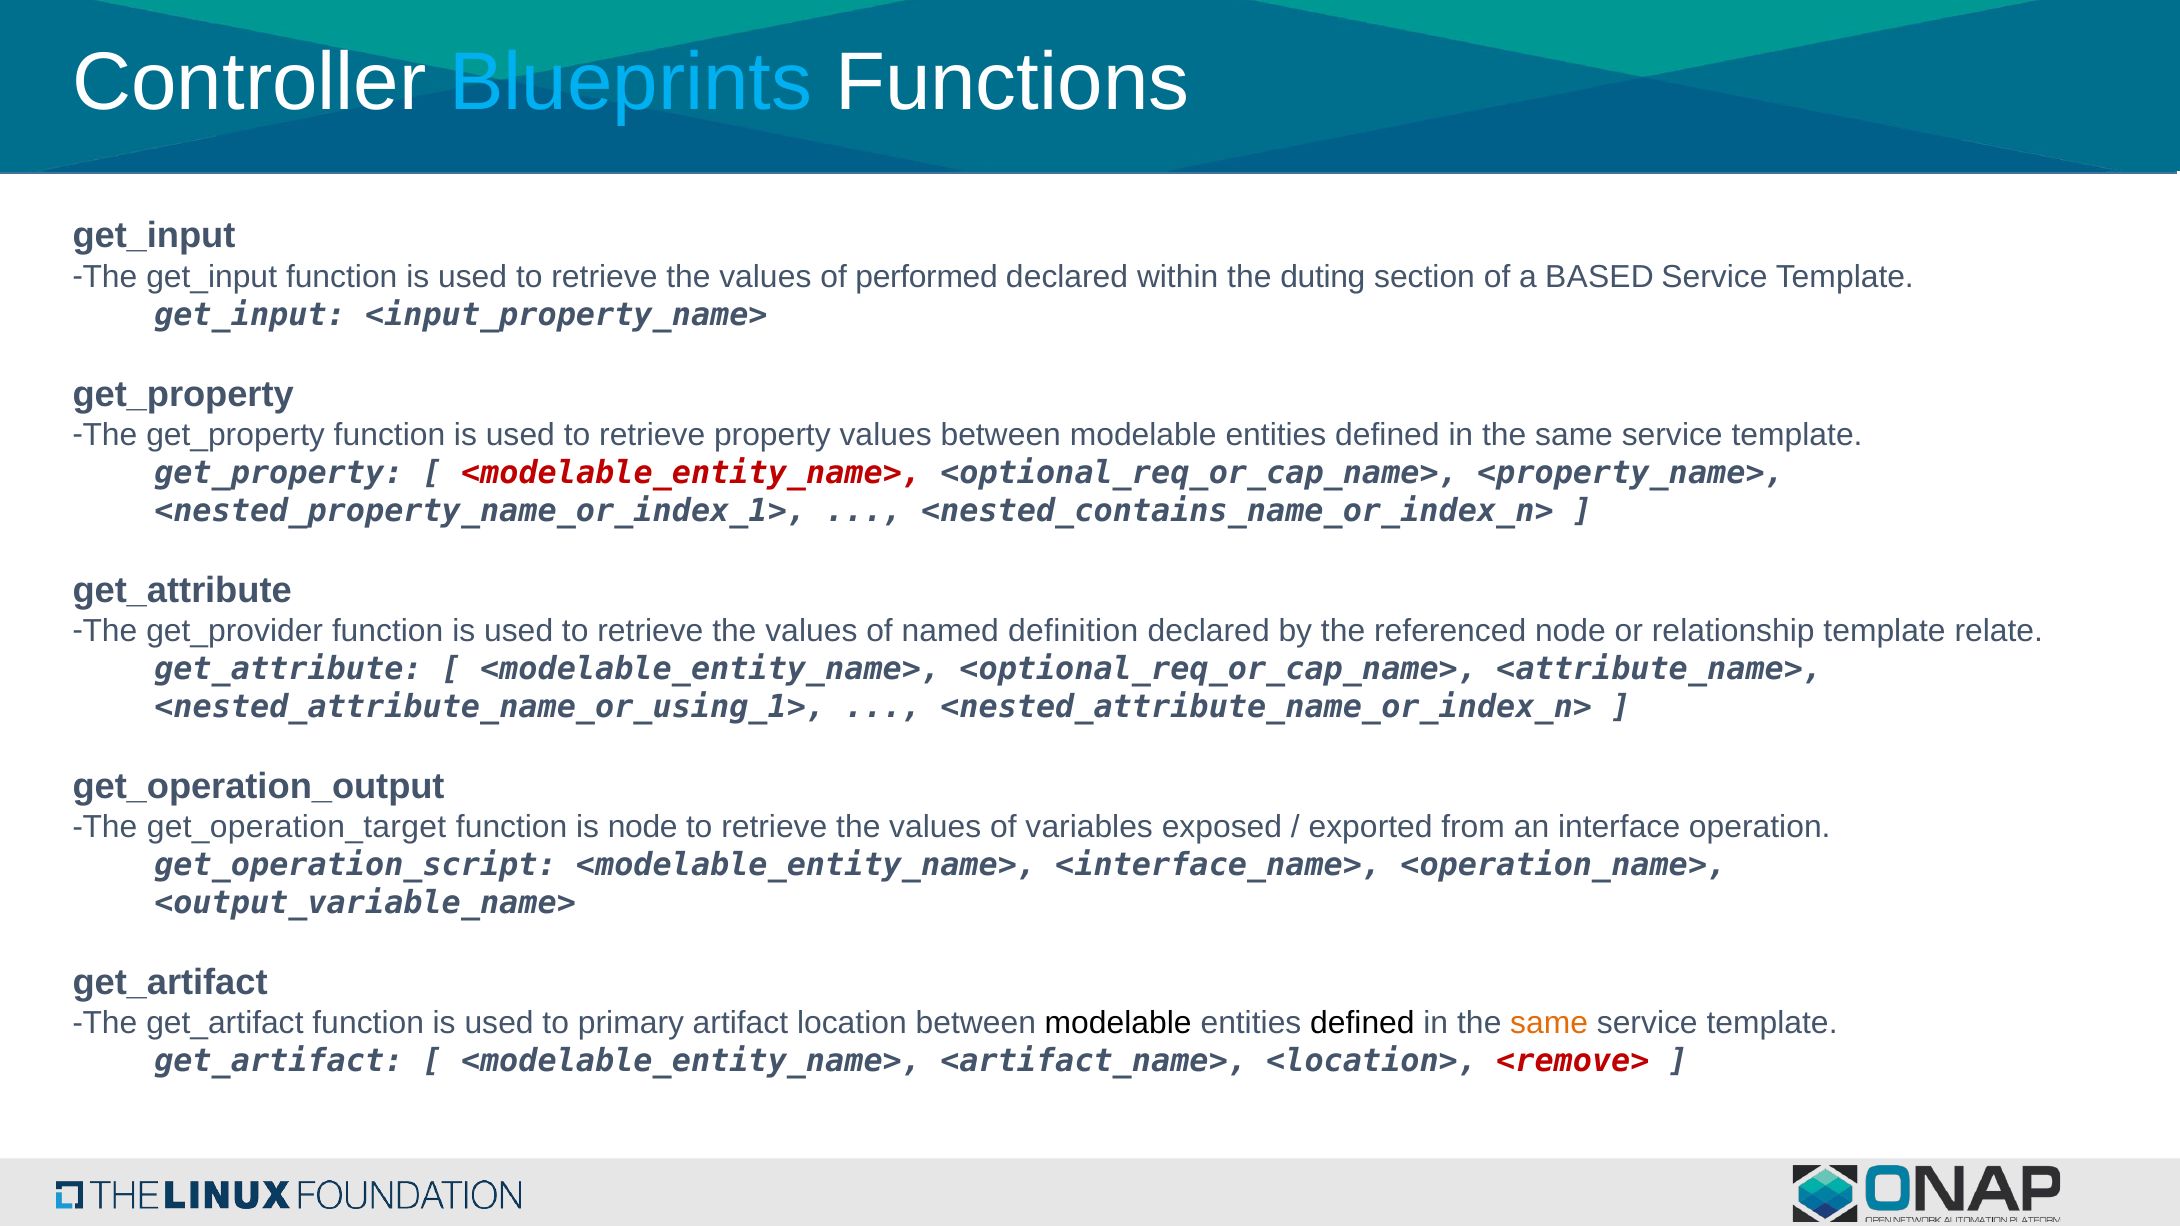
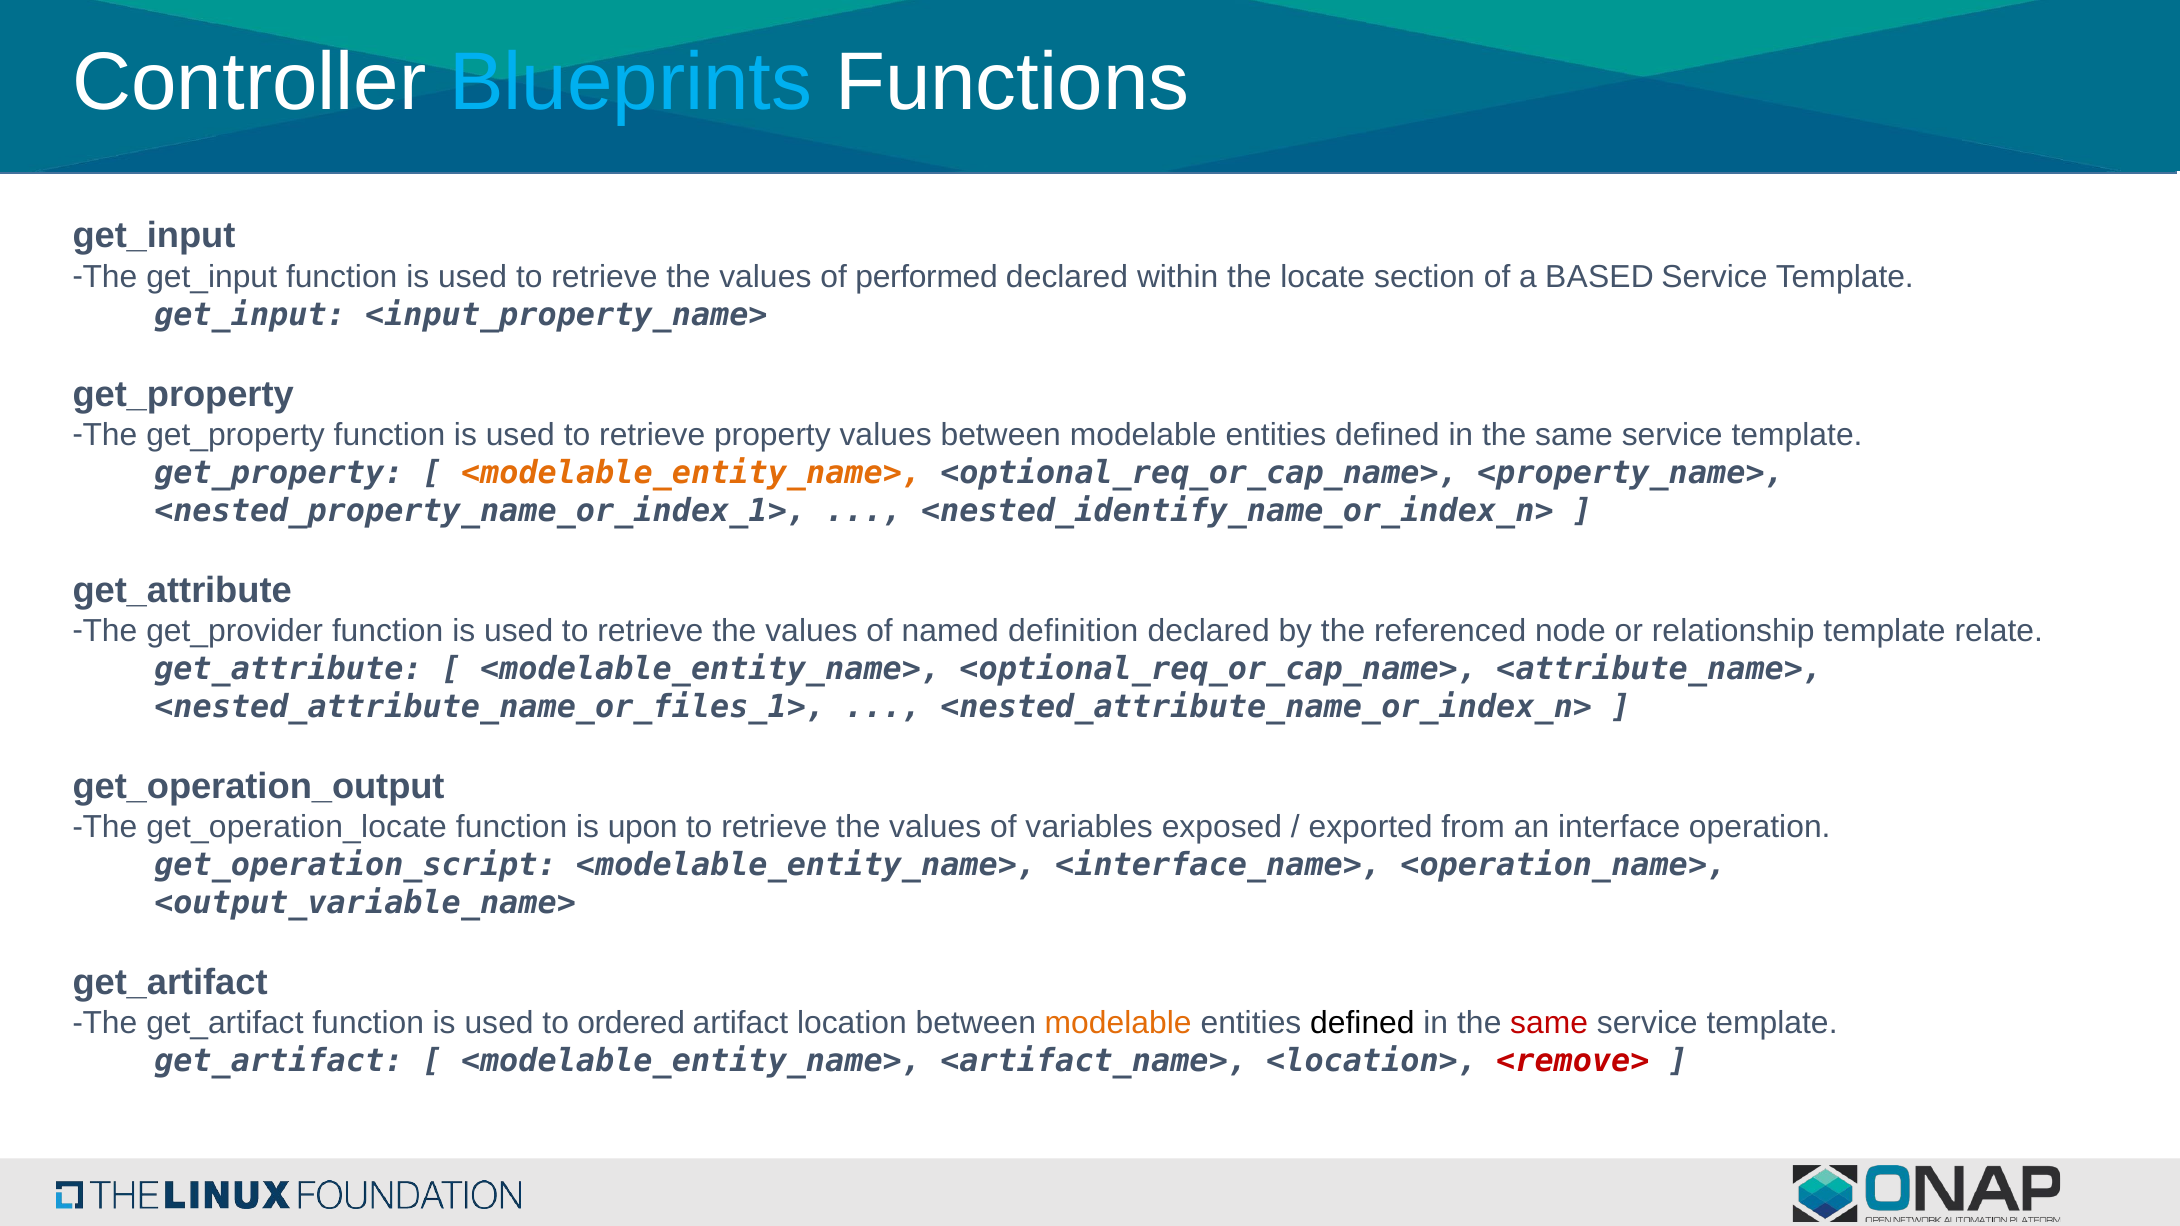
duting: duting -> locate (1323, 277)
<modelable_entity_name> colour: red -> orange (691, 473)
<nested_contains_name_or_index_n>: <nested_contains_name_or_index_n> -> <nested_identify_name_or_index_n> (1237, 511)
<nested_attribute_name_or_using_1>: <nested_attribute_name_or_using_1> -> <nested_attribute_name_or_files_1> (490, 707)
get_operation_target: get_operation_target -> get_operation_locate (297, 827)
is node: node -> upon (643, 827)
primary: primary -> ordered (631, 1023)
modelable colour: black -> orange (1118, 1023)
same colour: orange -> red (1549, 1023)
